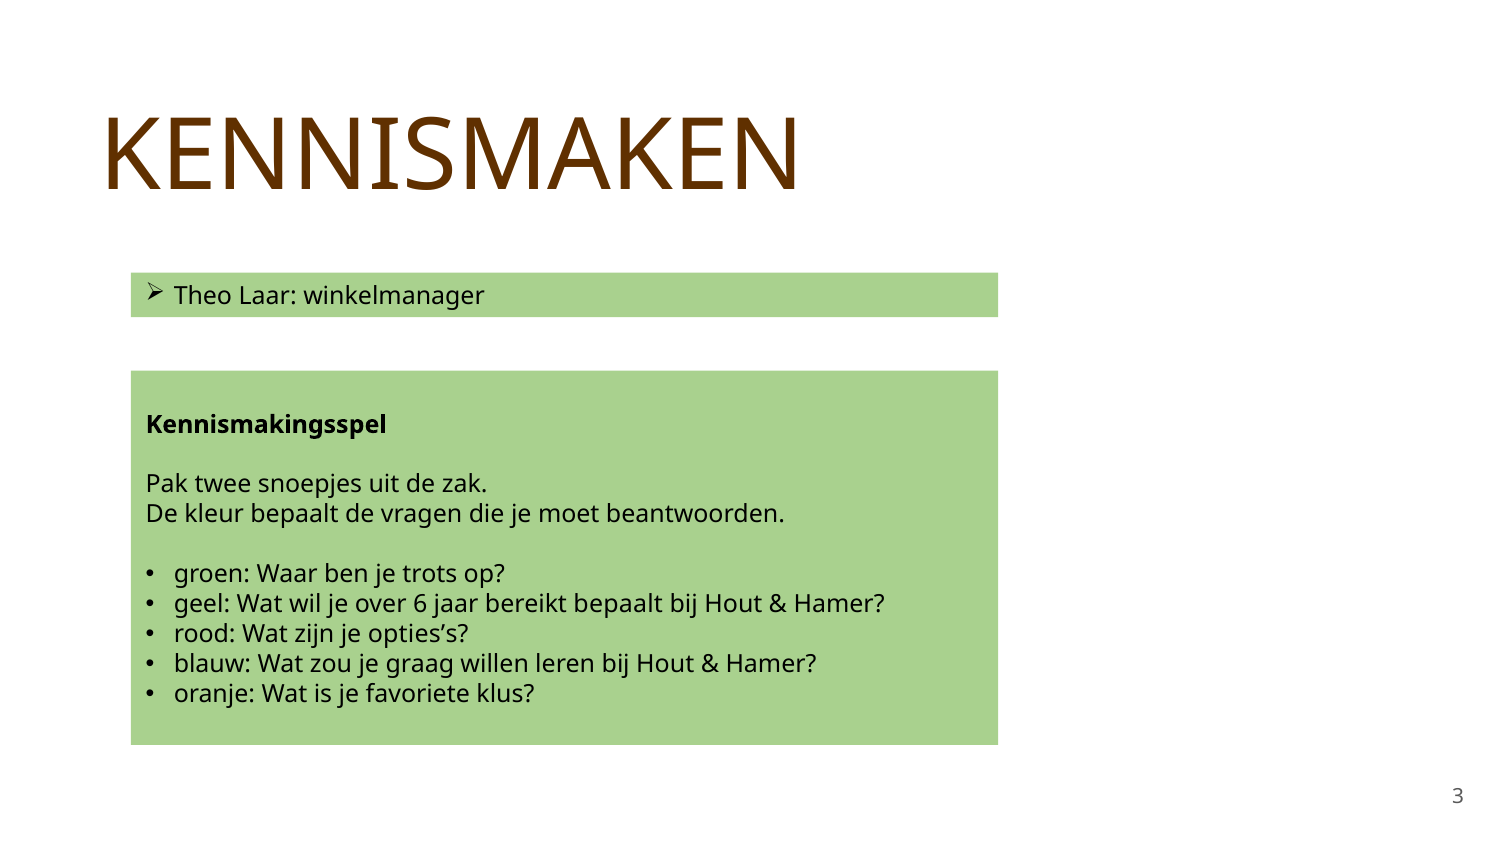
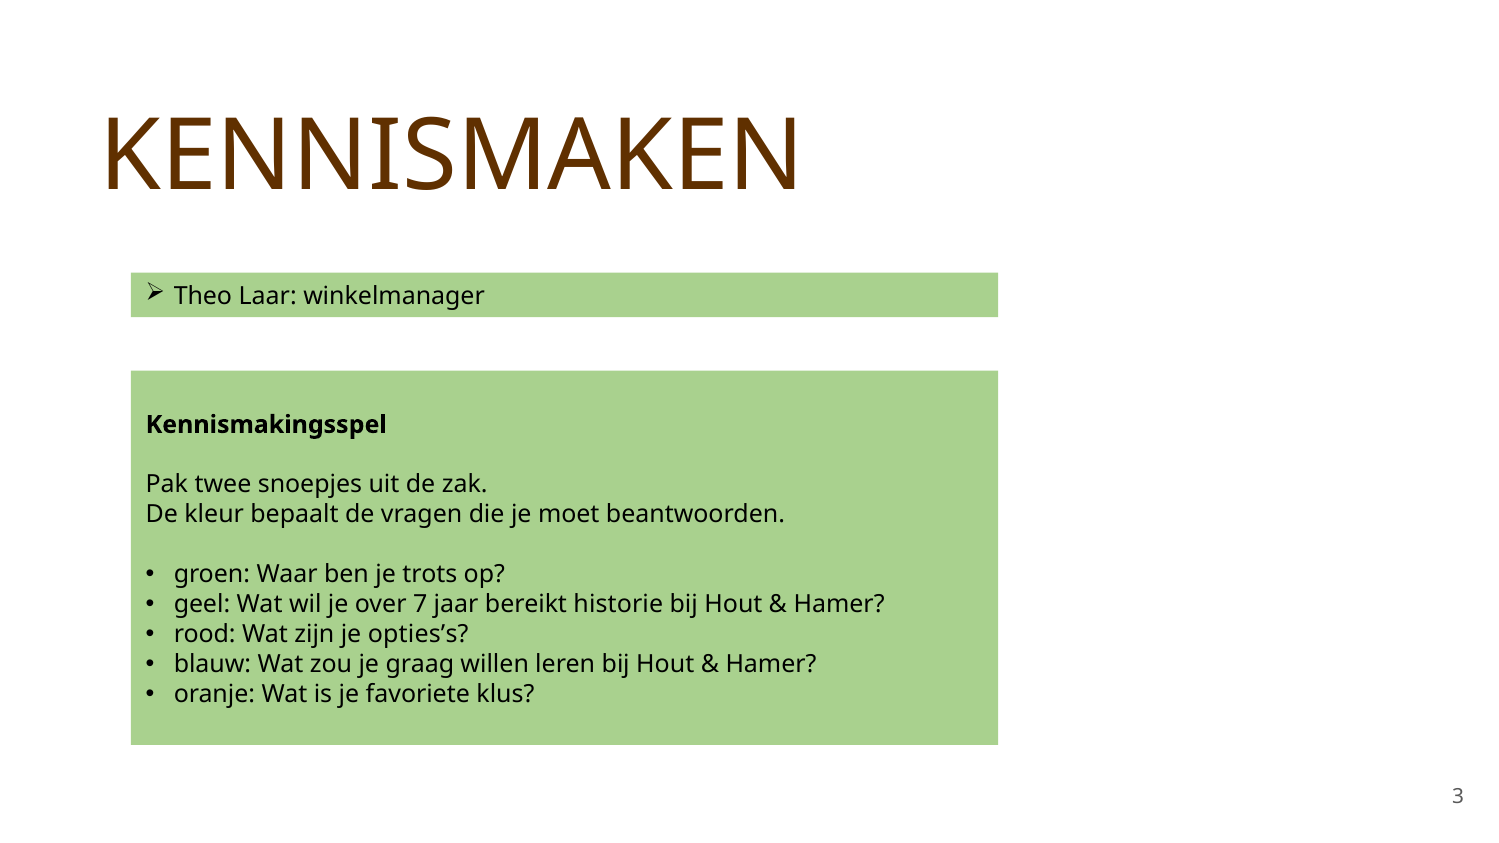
6: 6 -> 7 (420, 605)
bereikt bepaalt: bepaalt -> historie (618, 605)
